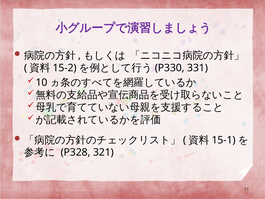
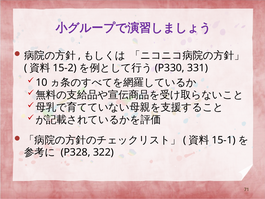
321: 321 -> 322 (103, 152)
